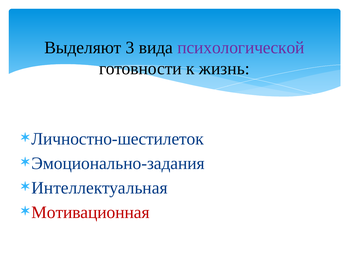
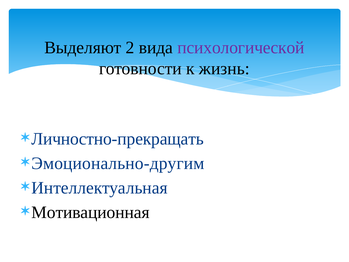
3: 3 -> 2 (130, 48)
Личностно-шестилеток: Личностно-шестилеток -> Личностно-прекращать (118, 139)
Эмоционально-задания: Эмоционально-задания -> Эмоционально-другим (118, 163)
Мотивационная colour: red -> black (90, 212)
